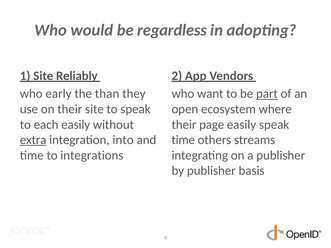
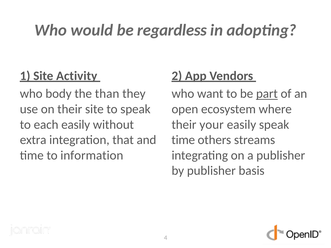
Reliably: Reliably -> Activity (77, 76)
early: early -> body (59, 94)
page: page -> your (212, 125)
extra underline: present -> none (33, 140)
into: into -> that (123, 140)
integrations: integrations -> information (92, 156)
